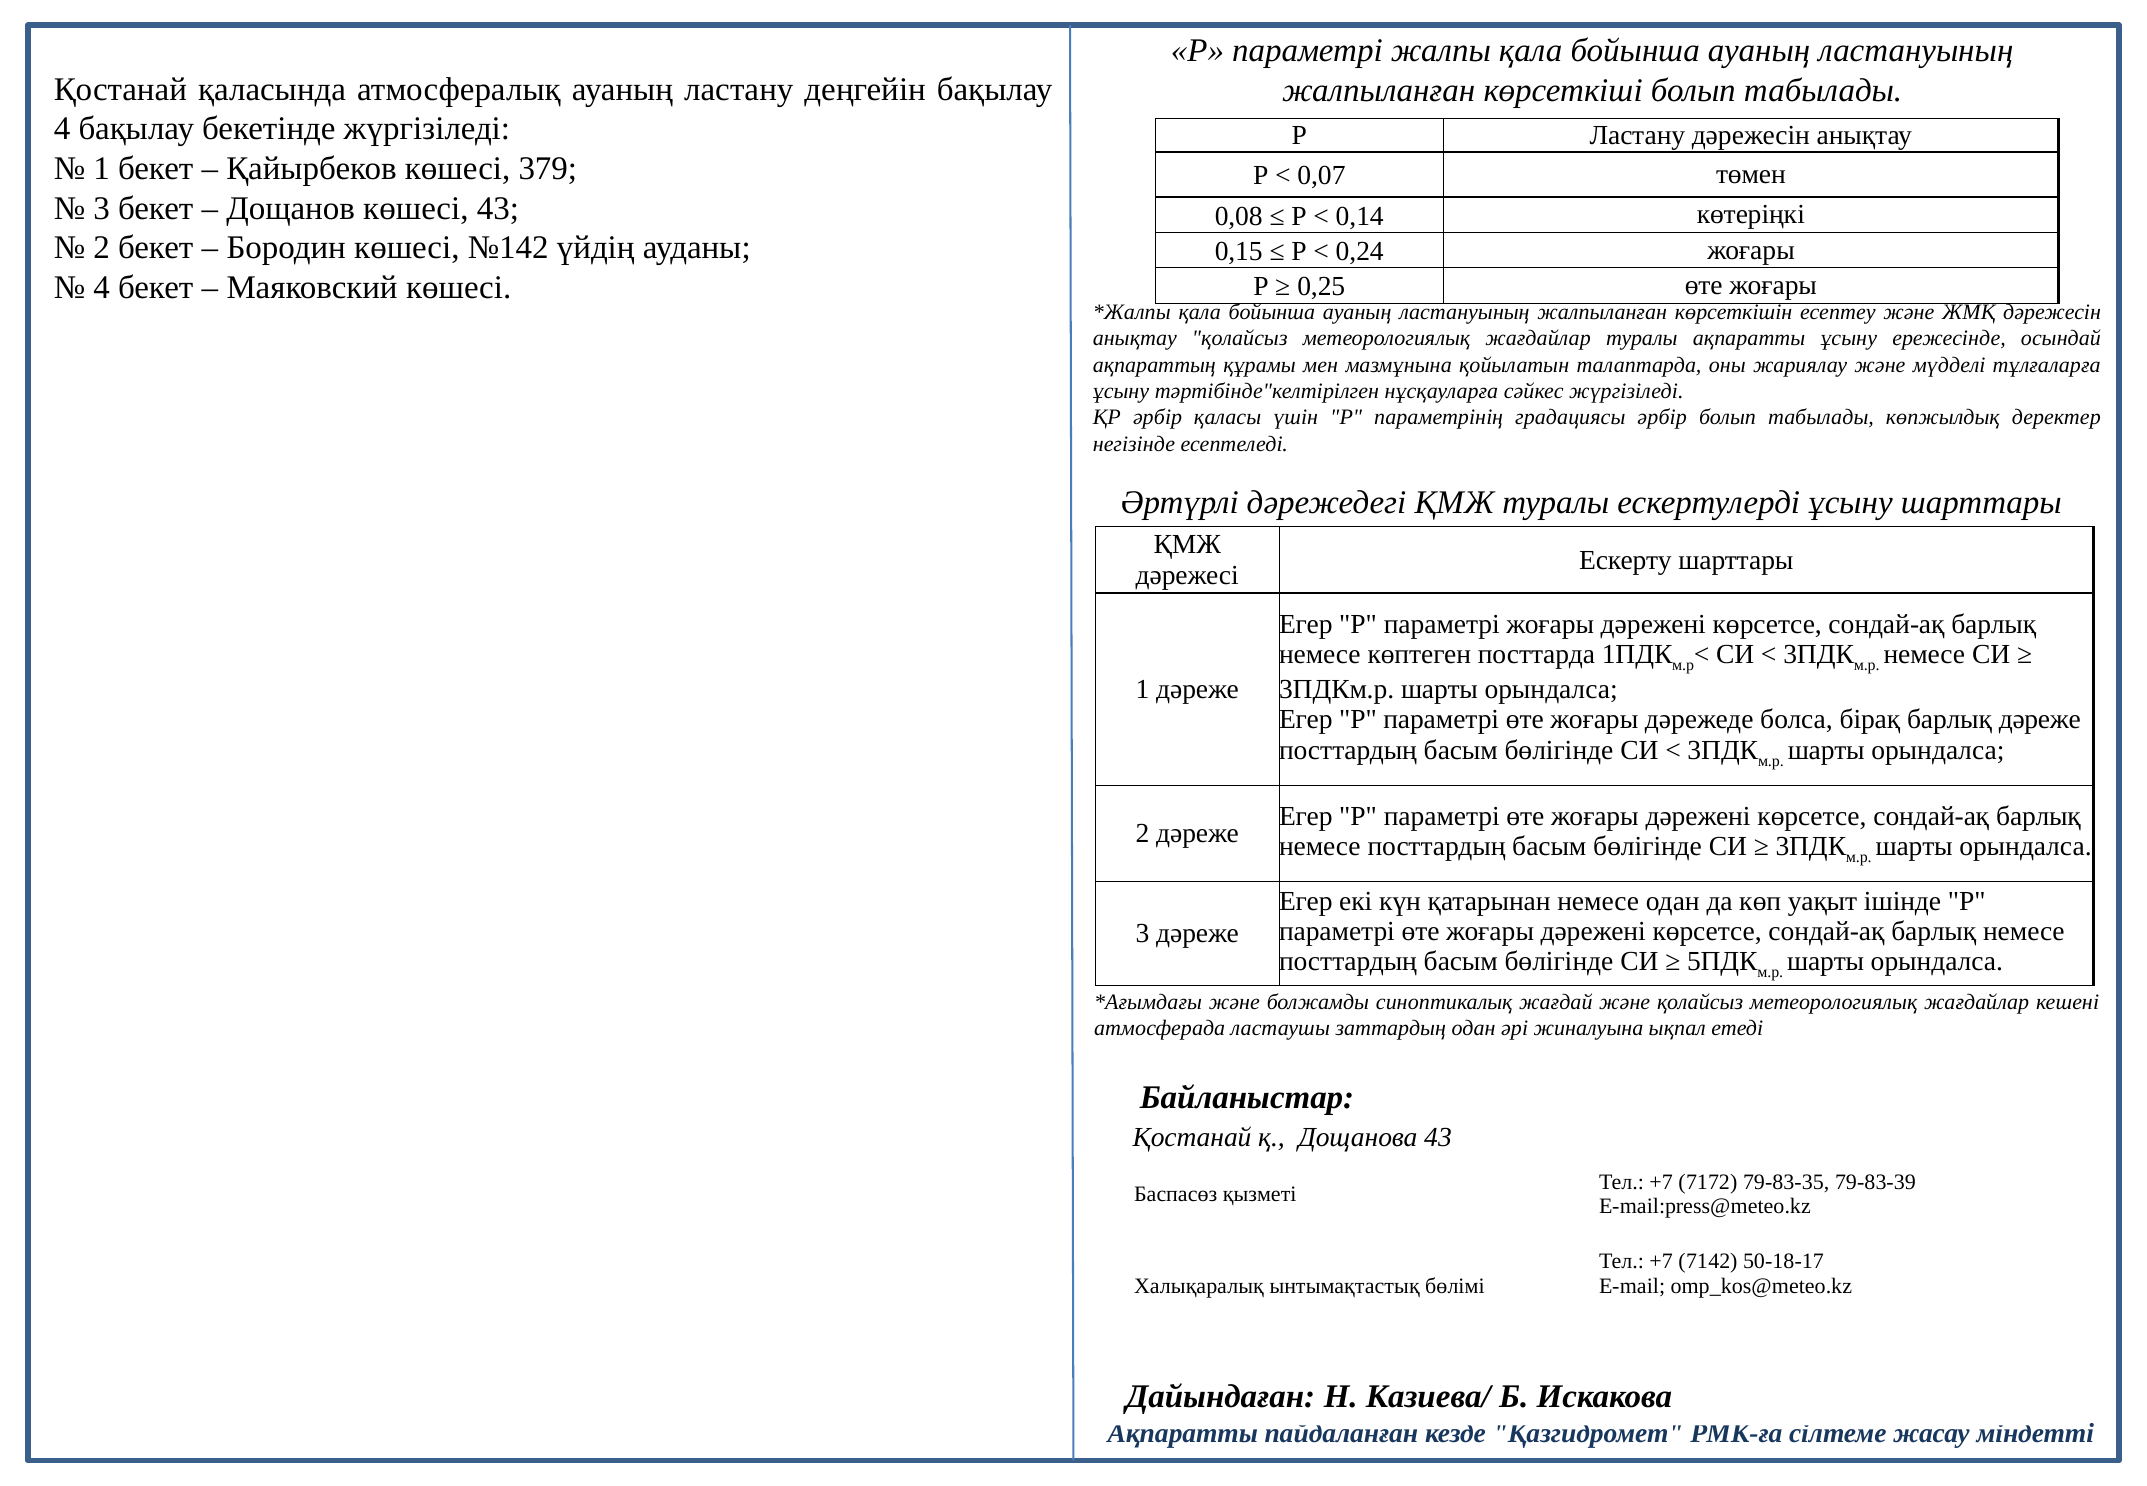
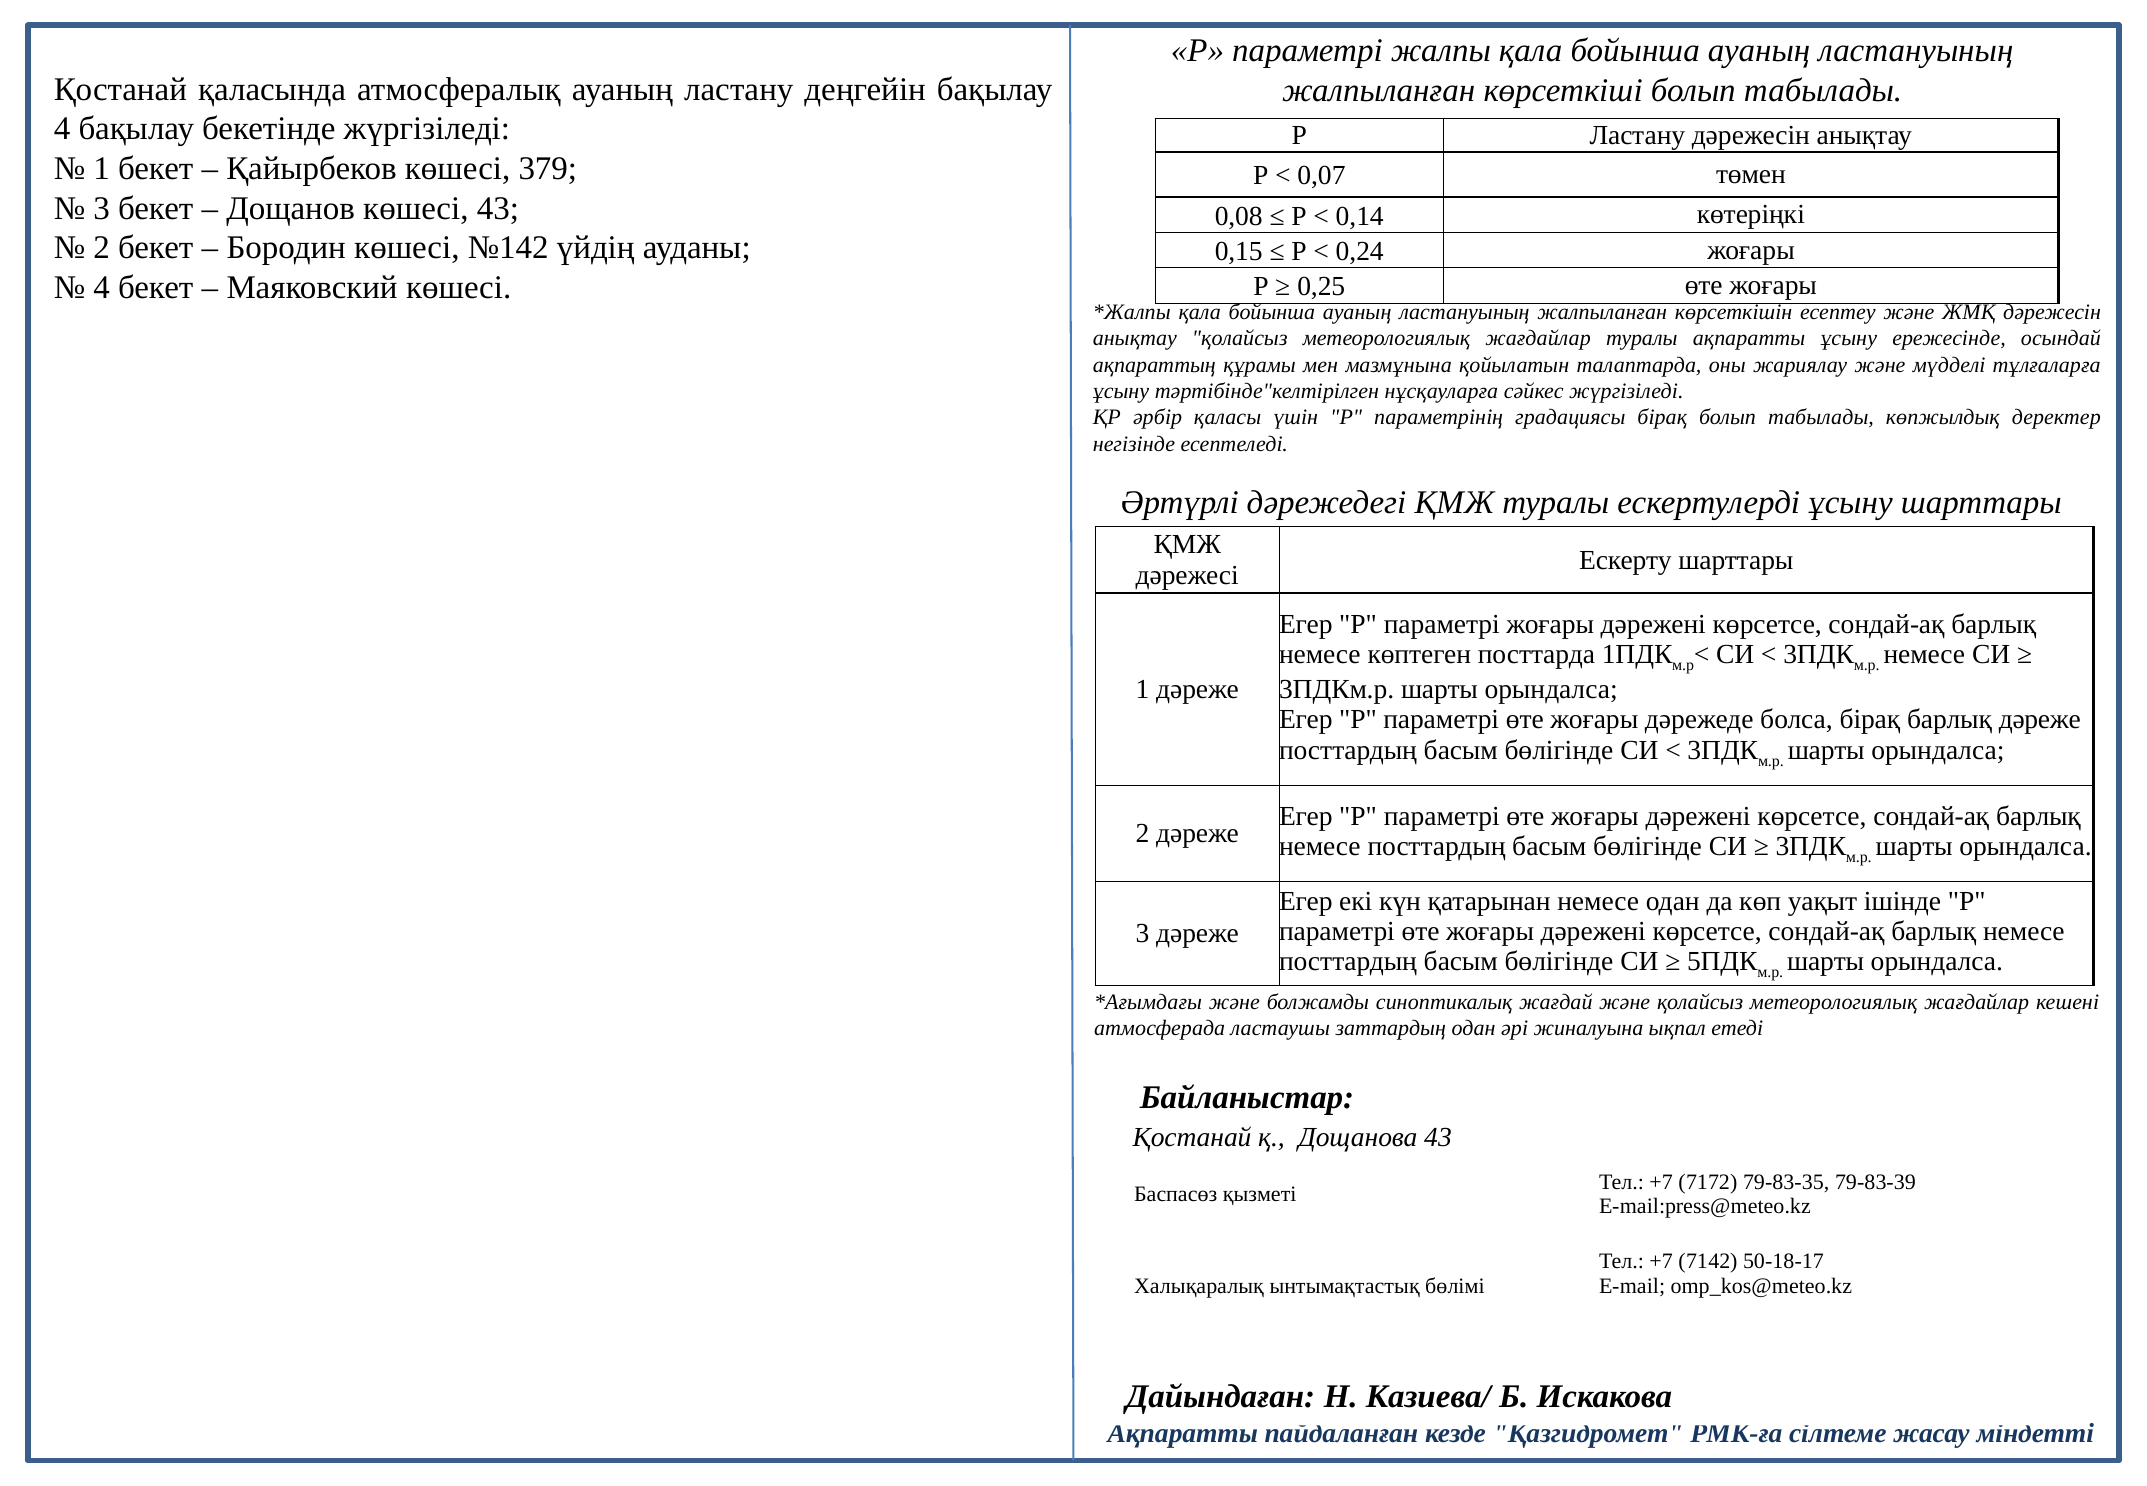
градациясы әрбір: әрбір -> бірақ (1662, 418)
